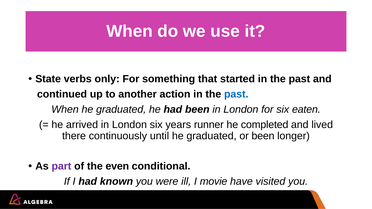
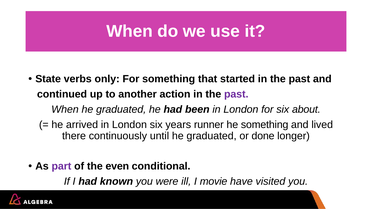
past colour: blue -> purple (236, 94)
eaten: eaten -> about (306, 110)
he completed: completed -> something (265, 125)
or been: been -> done (263, 136)
